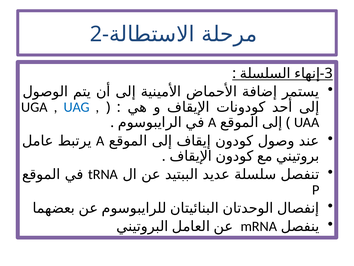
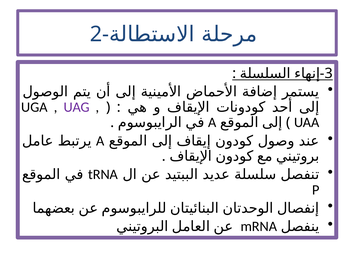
UAG colour: blue -> purple (77, 107)
